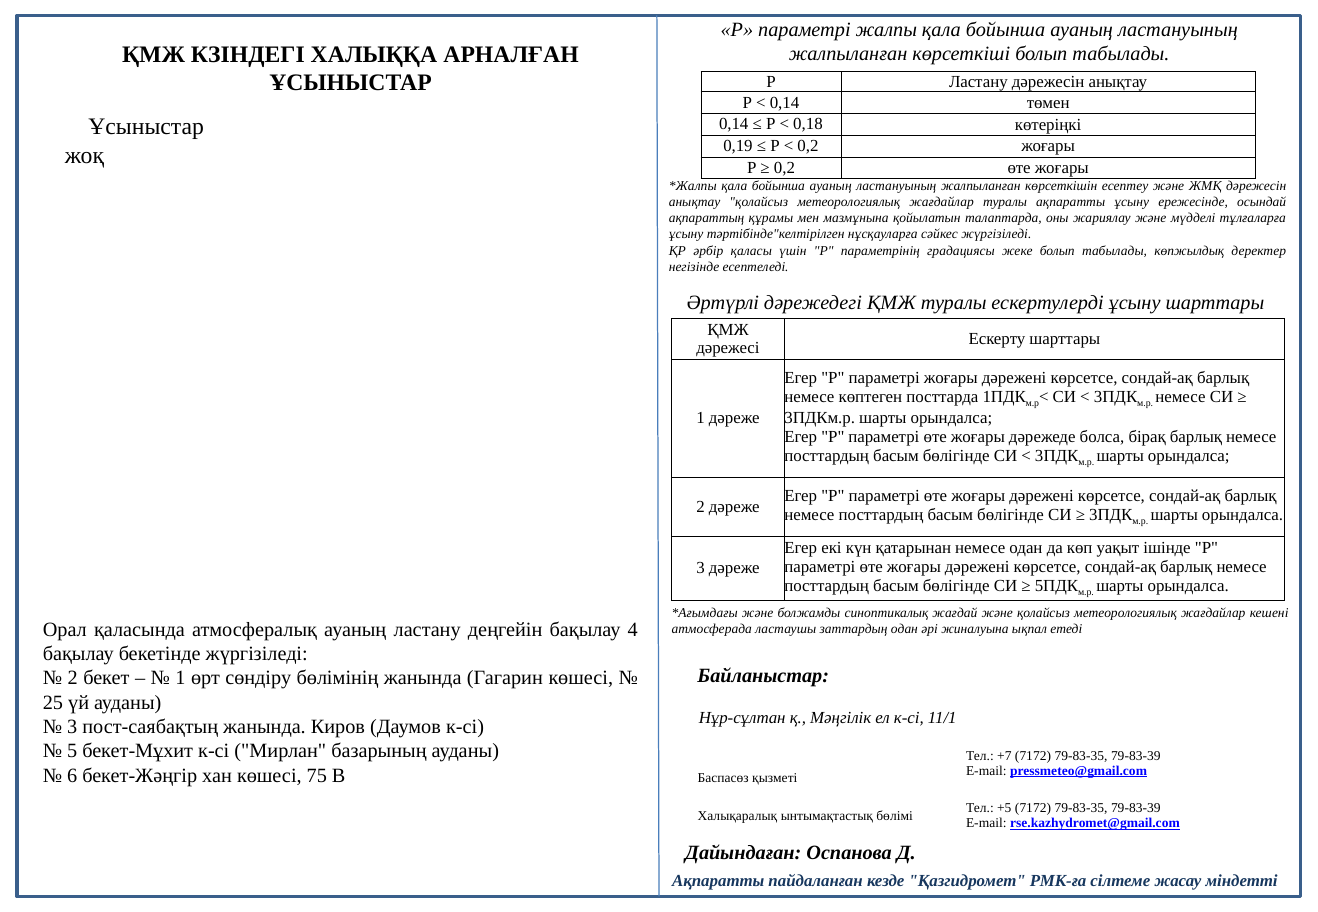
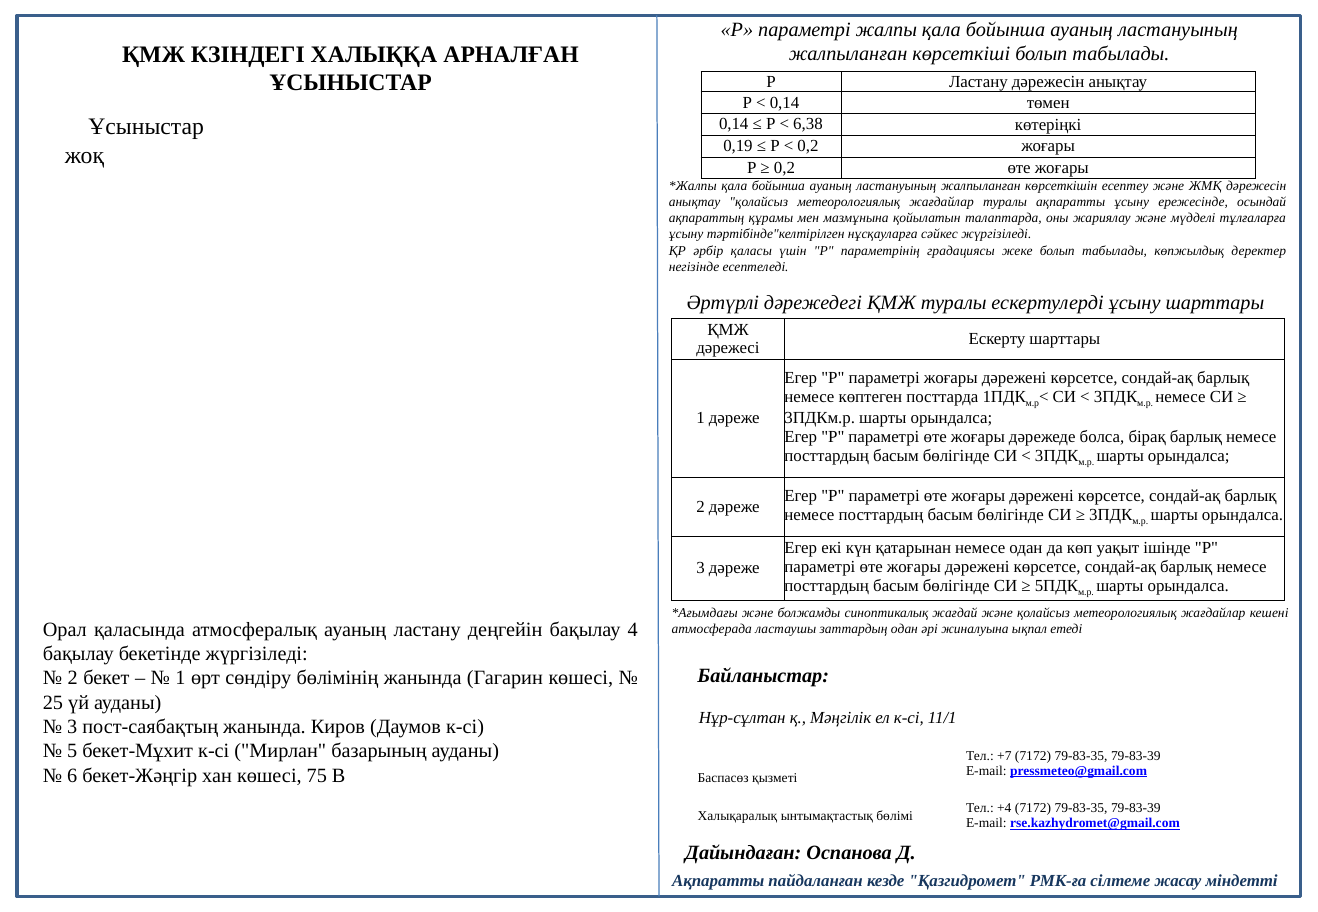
0,18: 0,18 -> 6,38 (808, 124)
+5: +5 -> +4 (1004, 809)
